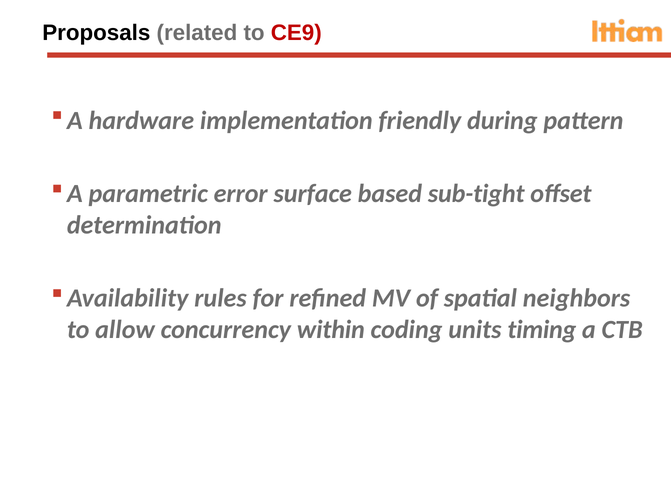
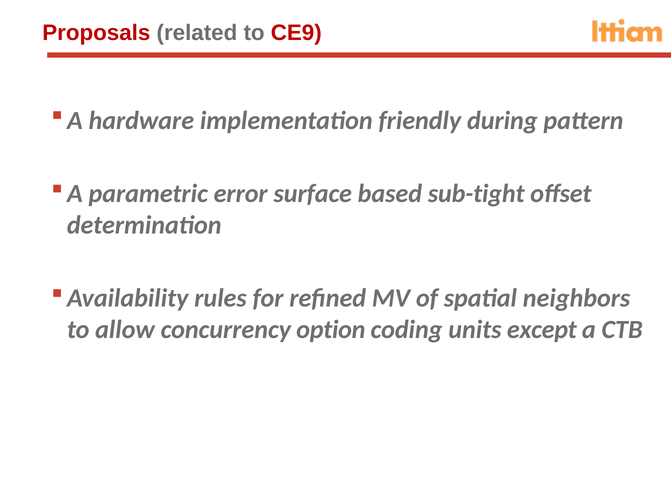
Proposals colour: black -> red (96, 33)
within: within -> option (331, 329)
timing: timing -> except (542, 329)
